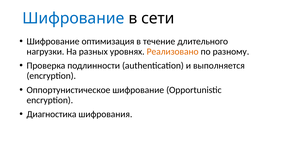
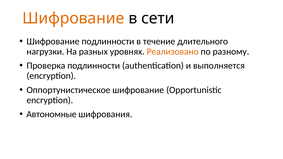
Шифрование colour: blue -> orange (73, 18)
Шифрование оптимизация: оптимизация -> подлинности (108, 41)
Диагностика: Диагностика -> Автономные (52, 114)
